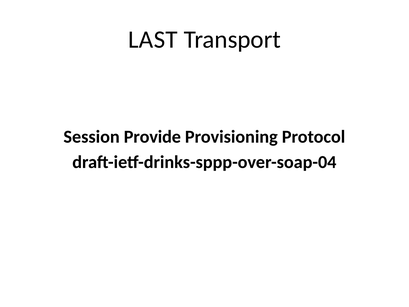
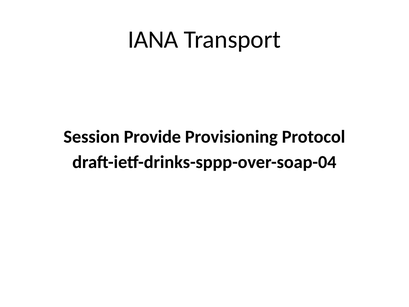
LAST: LAST -> IANA (153, 40)
